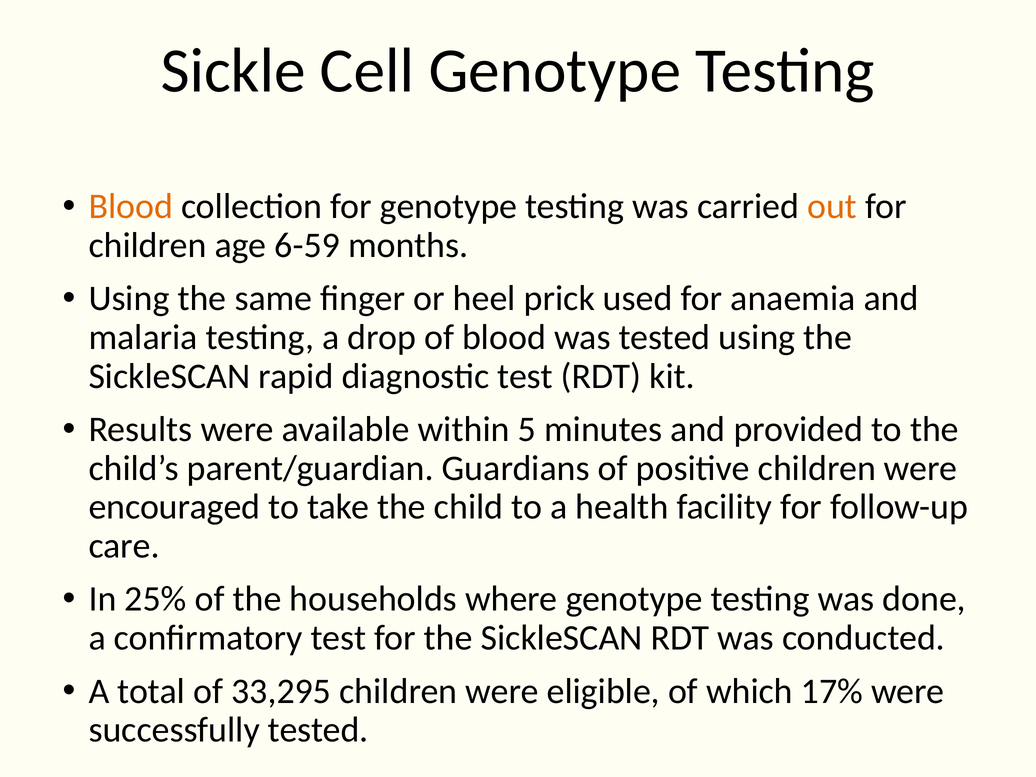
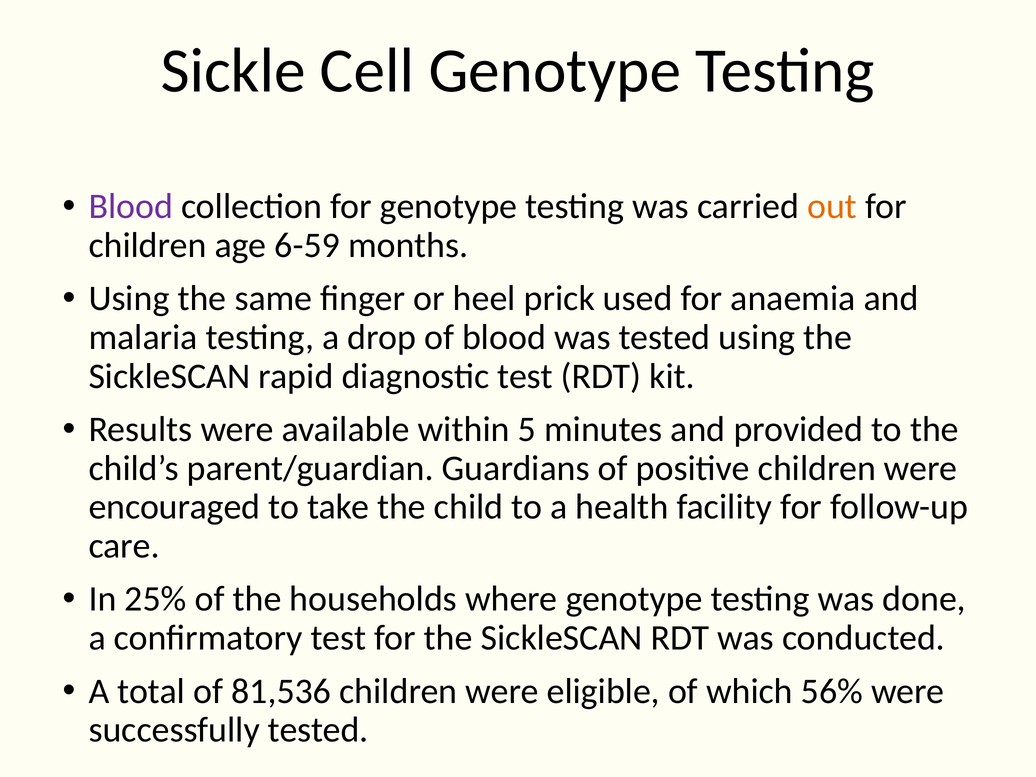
Blood colour: orange -> purple (131, 206)
33,295: 33,295 -> 81,536 (281, 691)
17%: 17% -> 56% (832, 691)
